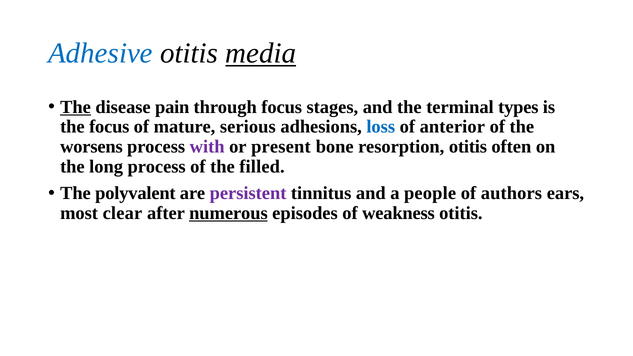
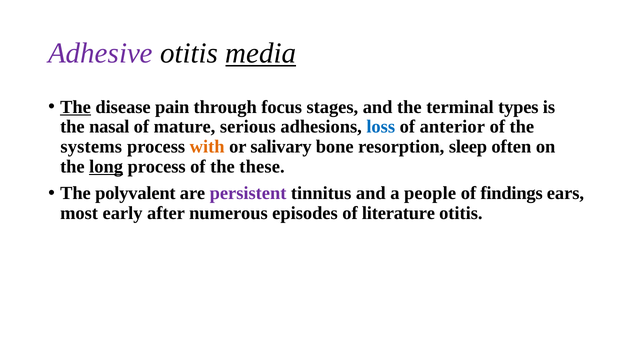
Adhesive colour: blue -> purple (101, 53)
the focus: focus -> nasal (109, 127)
worsens: worsens -> systems (91, 147)
with colour: purple -> orange (207, 147)
present: present -> salivary (281, 147)
resorption otitis: otitis -> sleep (468, 147)
long underline: none -> present (106, 167)
filled: filled -> these (262, 167)
authors: authors -> findings (512, 193)
clear: clear -> early (123, 213)
numerous underline: present -> none (228, 213)
weakness: weakness -> literature (398, 213)
